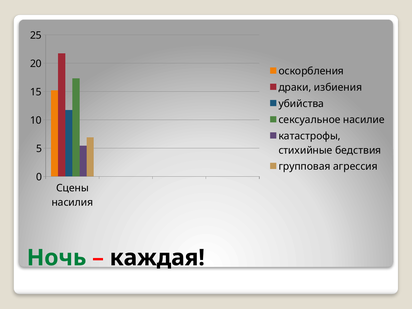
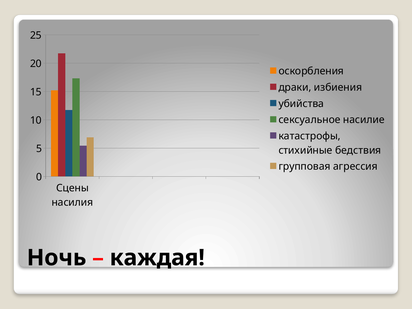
Ночь colour: green -> black (57, 258)
